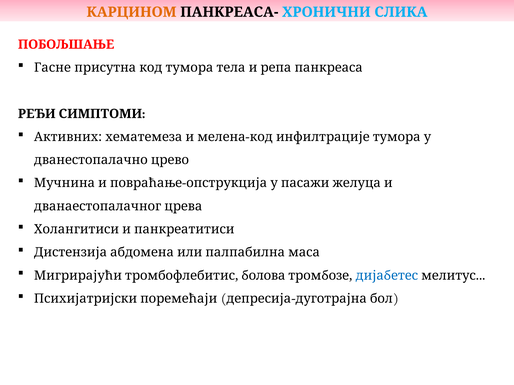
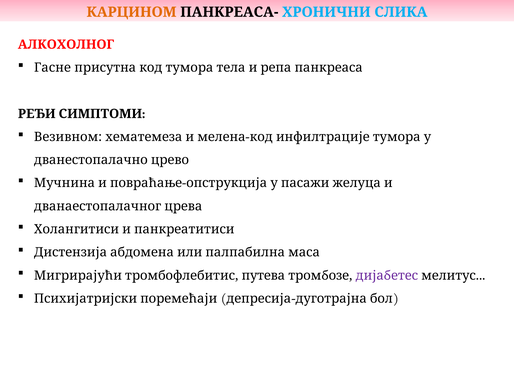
ПОБОЉШАЊЕ: ПОБОЉШАЊЕ -> АЛКОХОЛНОГ (66, 45)
Активних: Активних -> Везивном (68, 137)
болова: болова -> путева (263, 276)
дијабетес colour: blue -> purple (387, 276)
